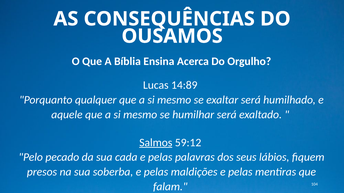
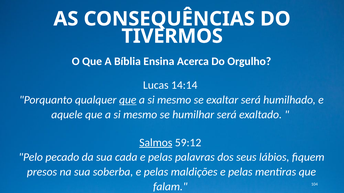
OUSAMOS: OUSAMOS -> TIVERMOS (172, 36)
14:89: 14:89 -> 14:14 (184, 85)
que underline: none -> present (128, 100)
